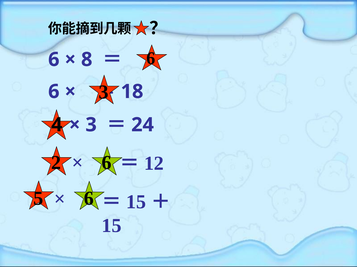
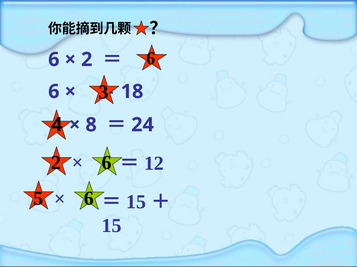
8: 8 -> 2 (87, 60)
3: 3 -> 8 (91, 125)
